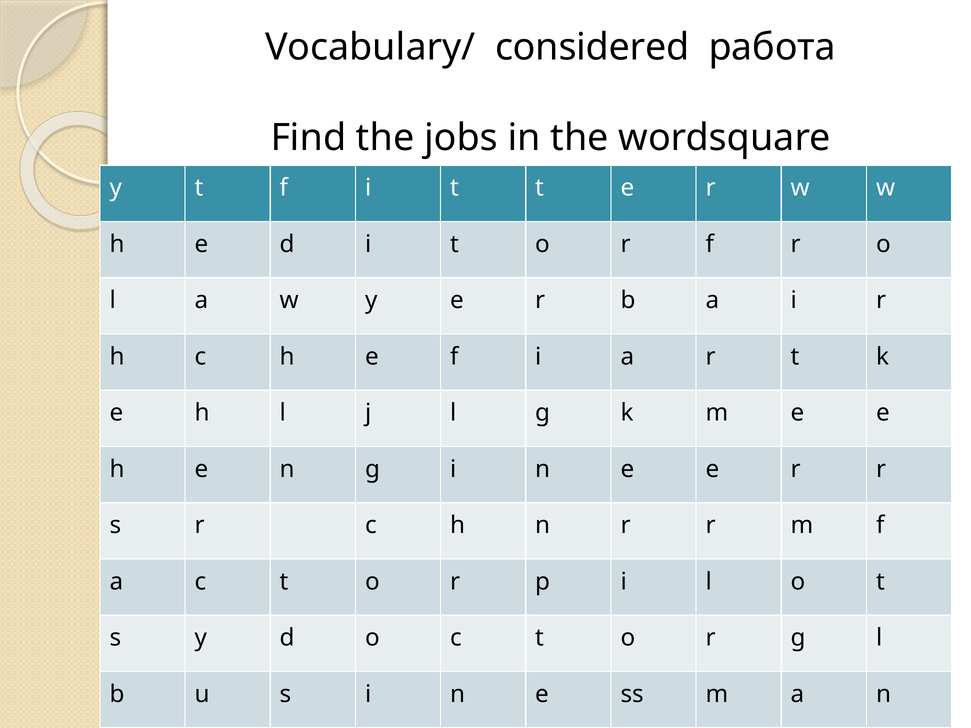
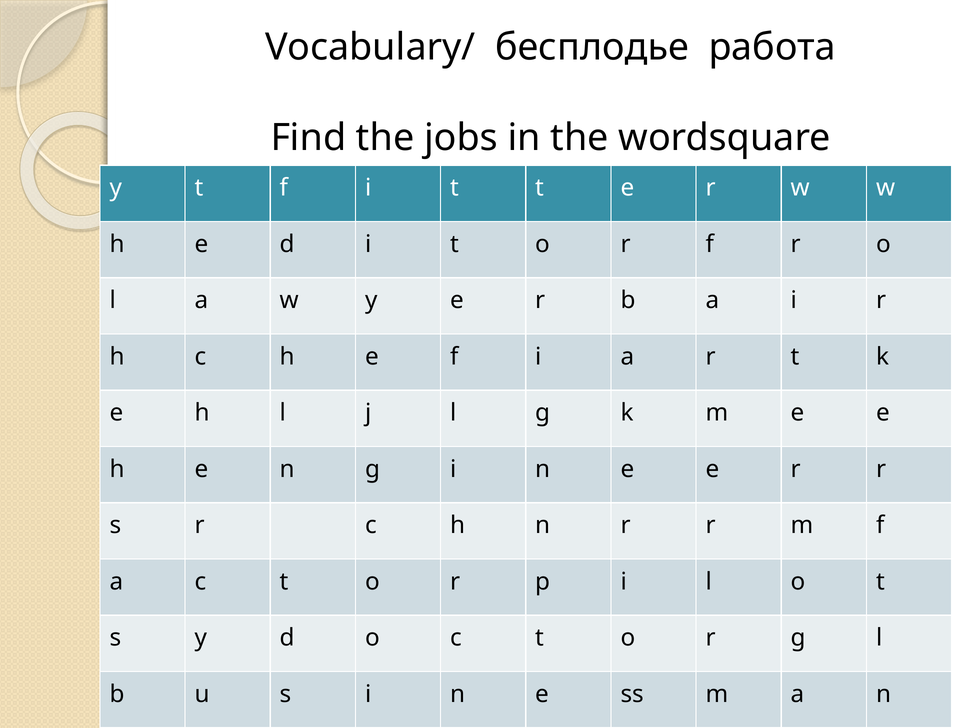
considered: considered -> бесплодье (592, 47)
